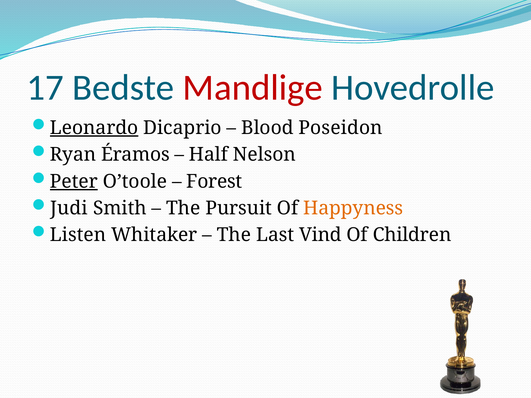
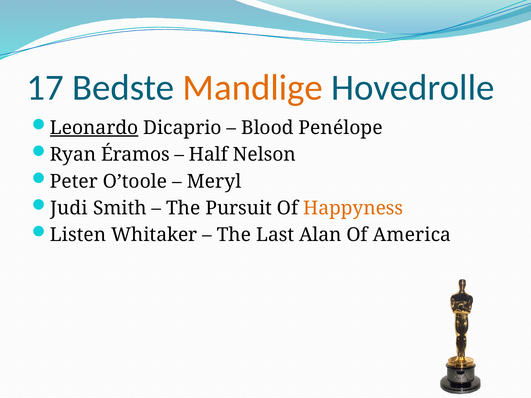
Mandlige colour: red -> orange (253, 88)
Poseidon: Poseidon -> Penélope (341, 128)
Peter underline: present -> none (74, 181)
Forest: Forest -> Meryl (214, 181)
Vind: Vind -> Alan (320, 235)
Children: Children -> America (412, 235)
